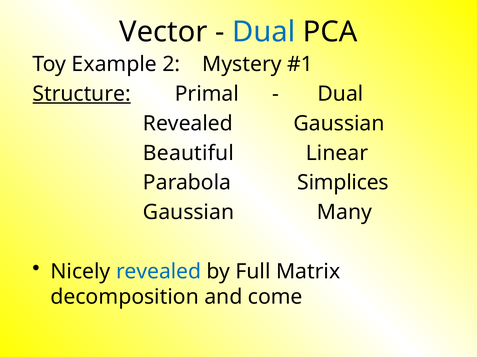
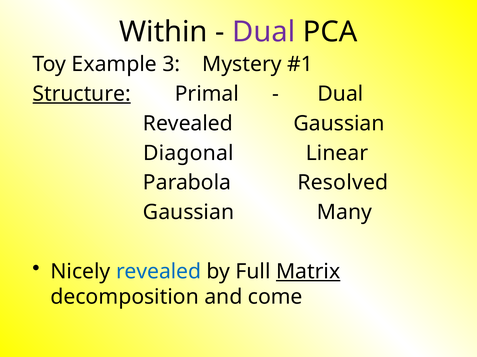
Vector: Vector -> Within (163, 32)
Dual colour: blue -> purple (264, 32)
2: 2 -> 3 (171, 64)
Beautiful: Beautiful -> Diagonal (188, 153)
Simplices: Simplices -> Resolved (343, 183)
Matrix underline: none -> present (308, 272)
